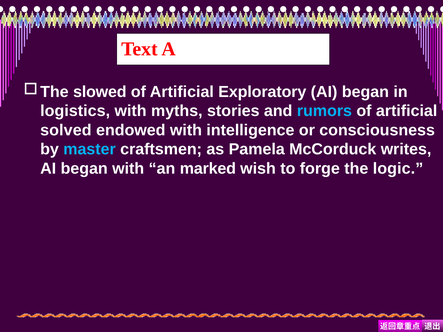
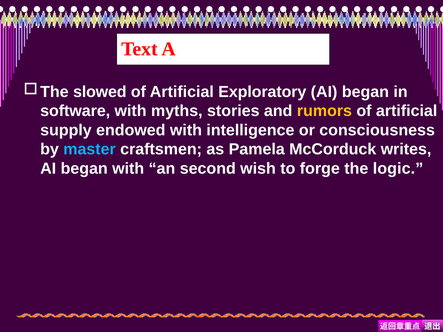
logistics: logistics -> software (75, 111)
rumors colour: light blue -> yellow (324, 111)
solved: solved -> supply (66, 130)
marked: marked -> second (208, 169)
